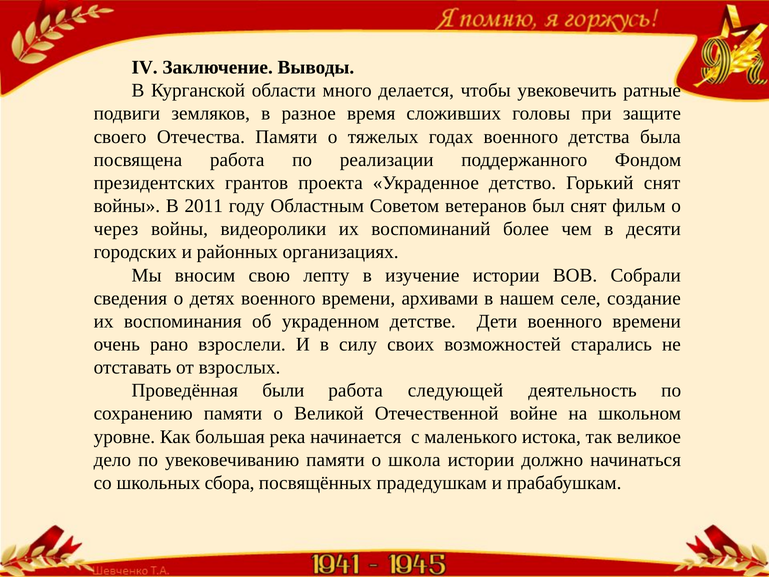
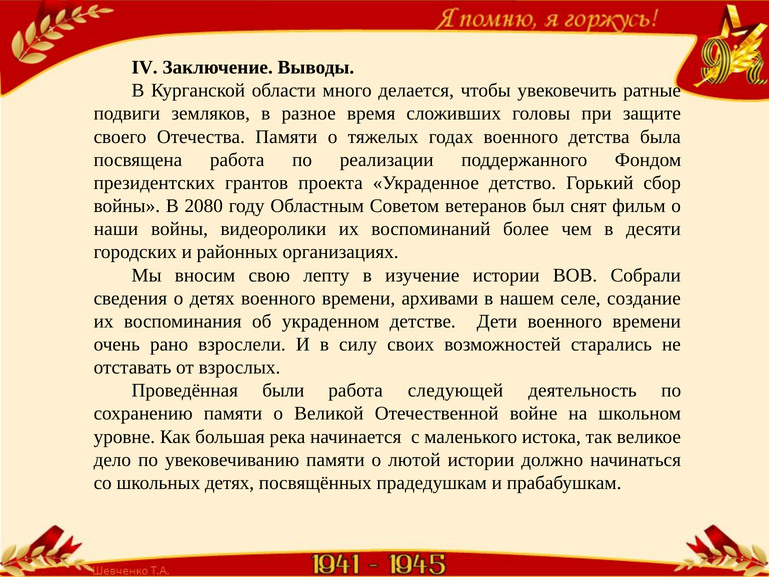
Горький снят: снят -> сбор (662, 183)
2011: 2011 -> 2080 (204, 206)
через: через -> наши (116, 229)
школа: школа -> лютой (414, 460)
школьных сбора: сбора -> детях (230, 483)
